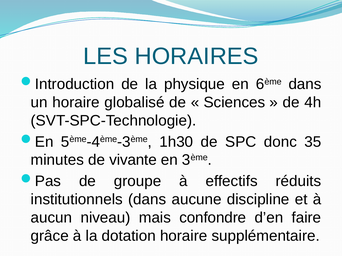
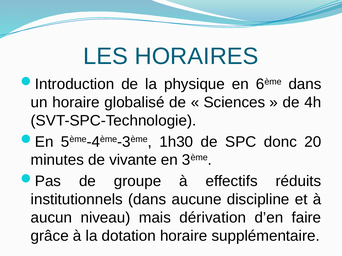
35: 35 -> 20 (313, 142)
confondre: confondre -> dérivation (213, 218)
